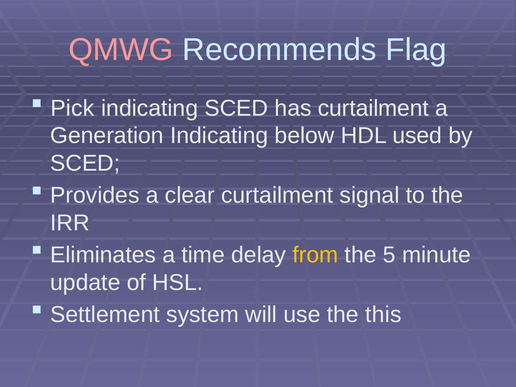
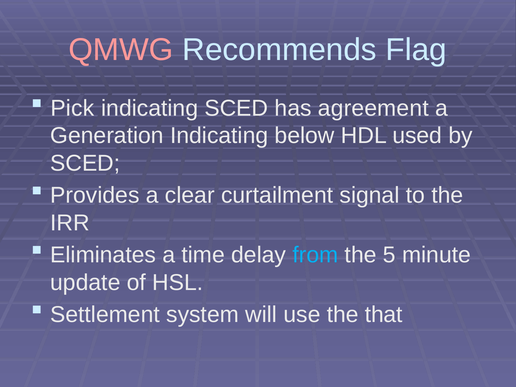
has curtailment: curtailment -> agreement (373, 108)
from colour: yellow -> light blue (315, 255)
this: this -> that (384, 315)
